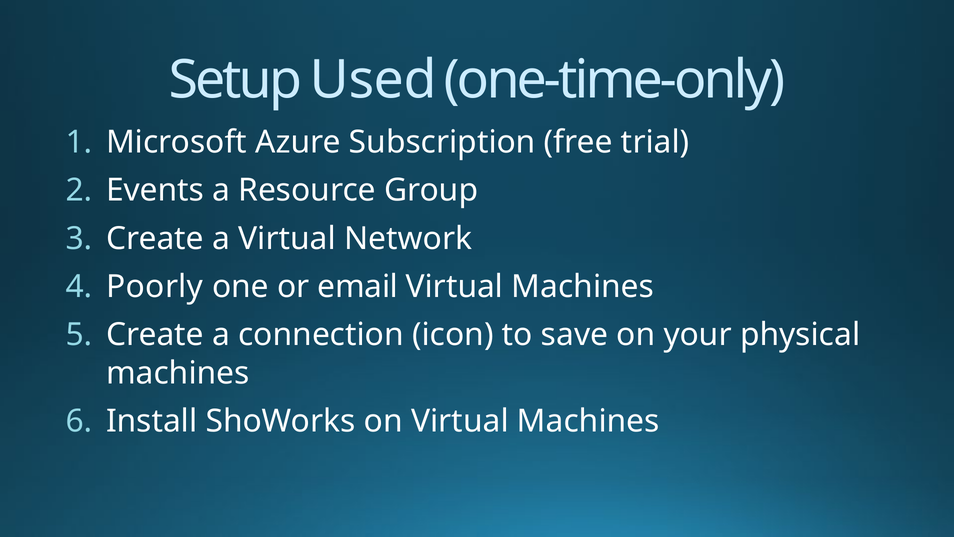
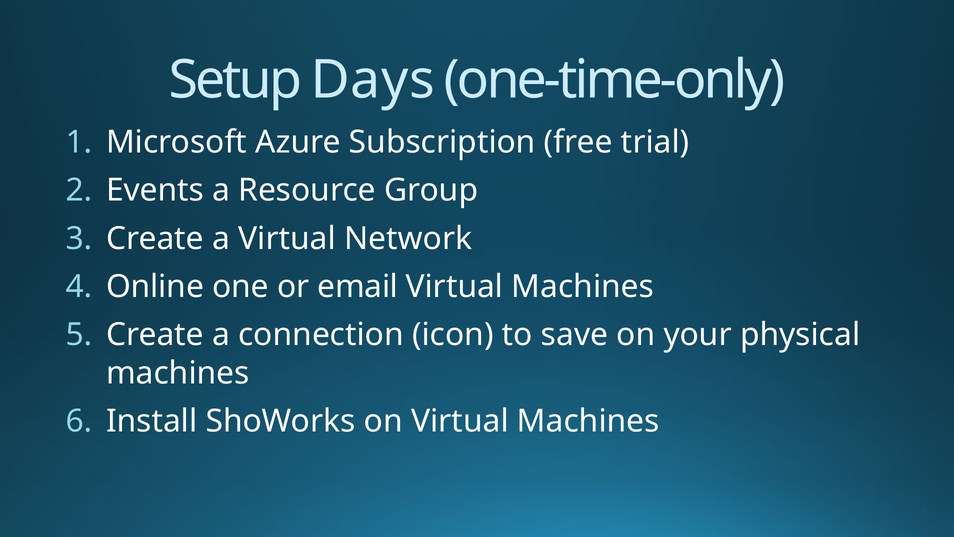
Used: Used -> Days (373, 80)
Poorly: Poorly -> Online (155, 287)
